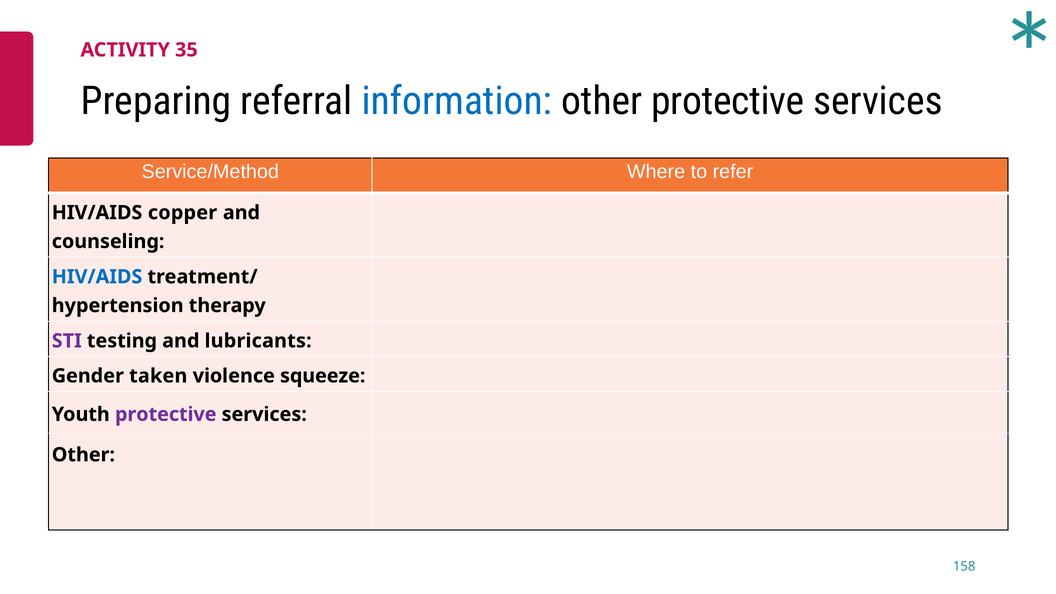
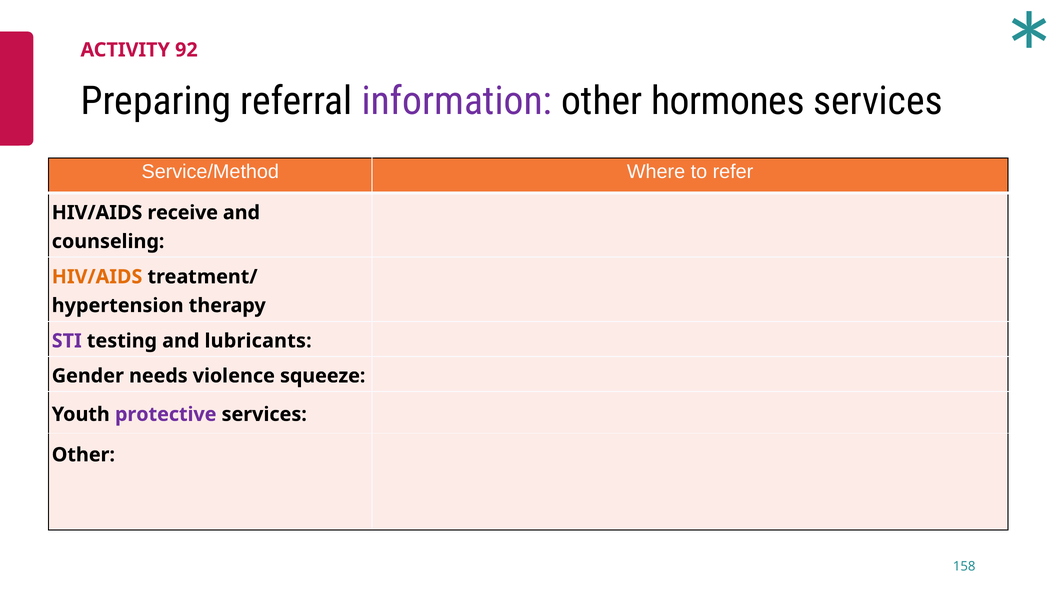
35: 35 -> 92 (186, 50)
information colour: blue -> purple (457, 101)
other protective: protective -> hormones (728, 101)
copper: copper -> receive (183, 213)
HIV/AIDS colour: blue -> orange (97, 277)
taken: taken -> needs (158, 376)
